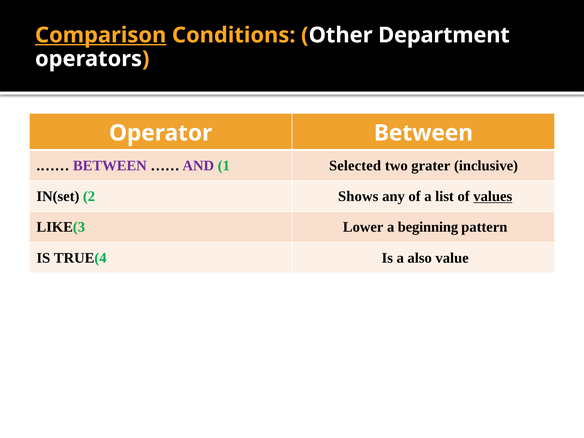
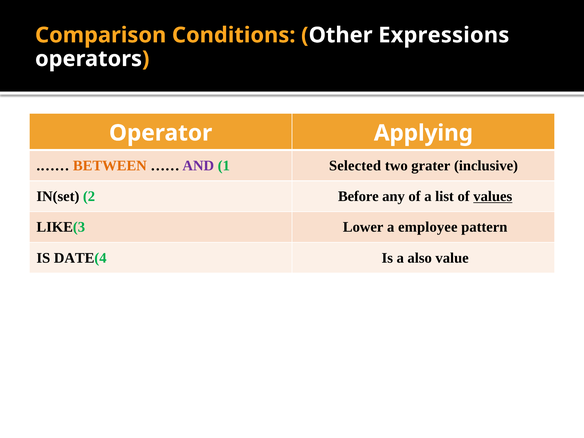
Comparison underline: present -> none (101, 35)
Department: Department -> Expressions (444, 35)
Operator Between: Between -> Applying (423, 133)
BETWEEN colour: purple -> orange (110, 166)
Shows: Shows -> Before (358, 196)
beginning: beginning -> employee (428, 227)
TRUE: TRUE -> DATE (74, 258)
